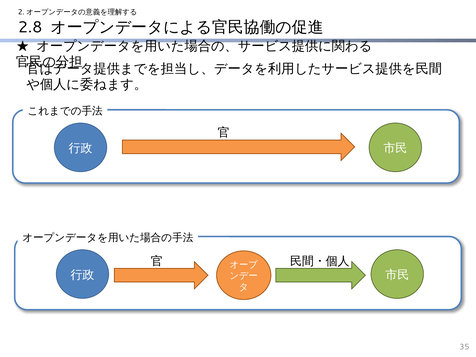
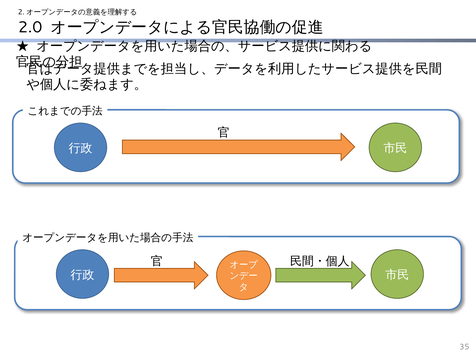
2.8: 2.8 -> 2.0 (30, 27)
